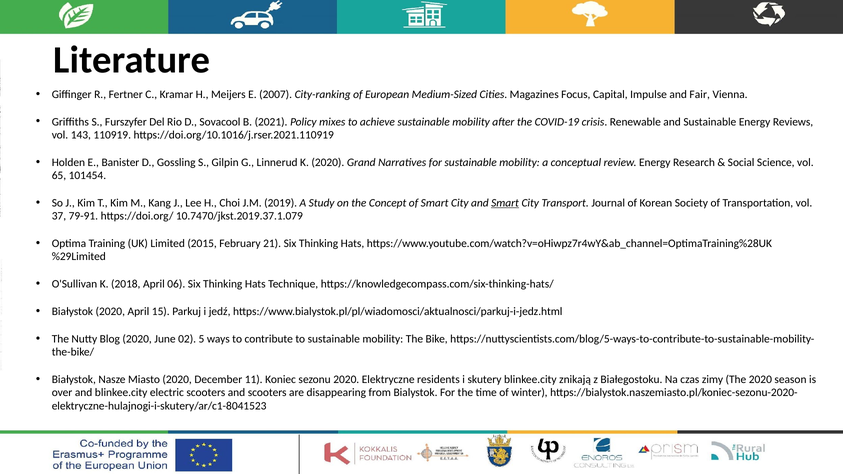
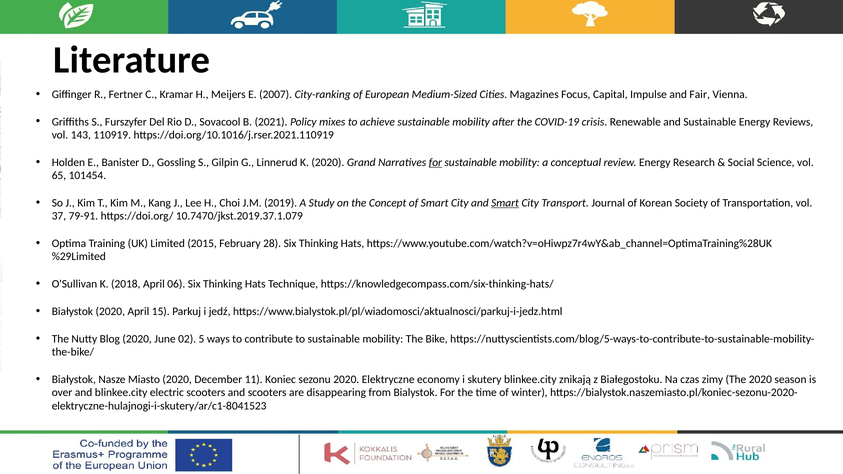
for underline: none -> present (435, 162)
21: 21 -> 28 (272, 244)
residents: residents -> economy (438, 380)
